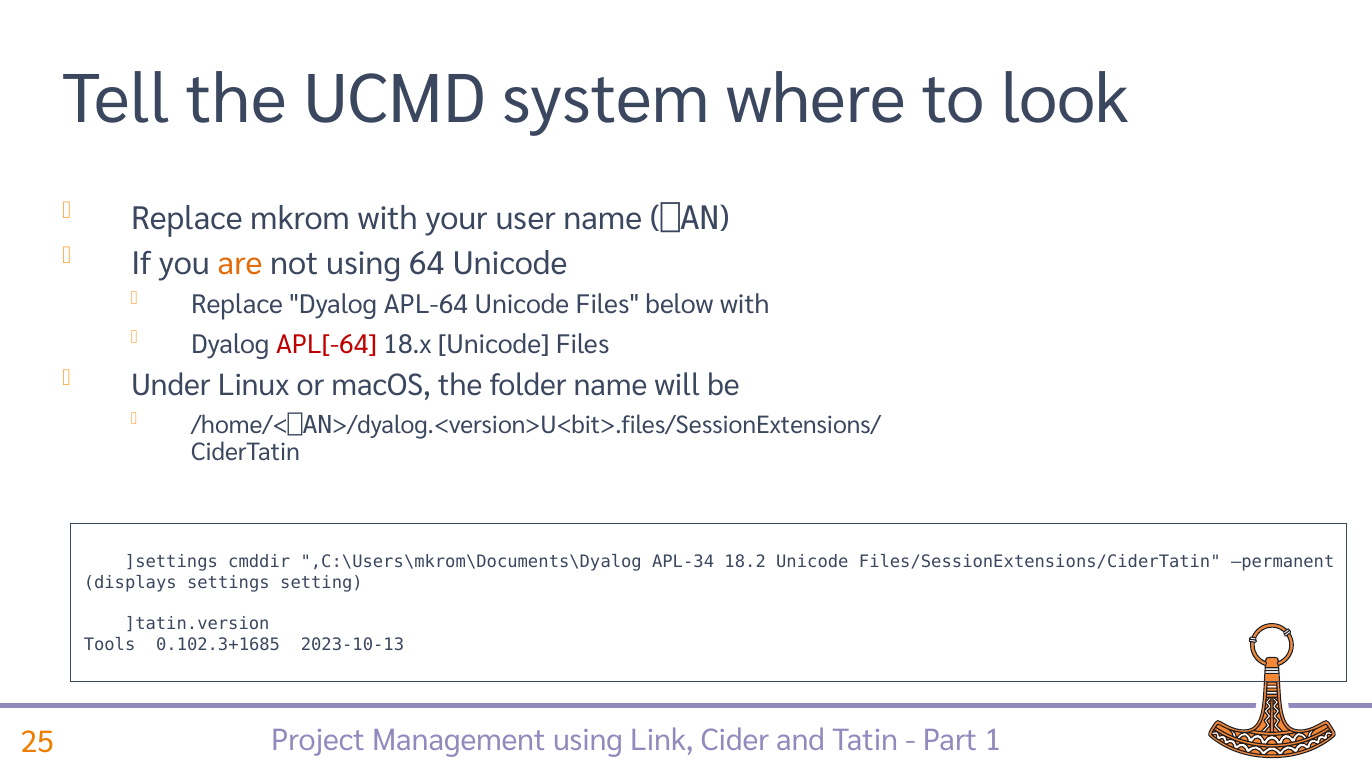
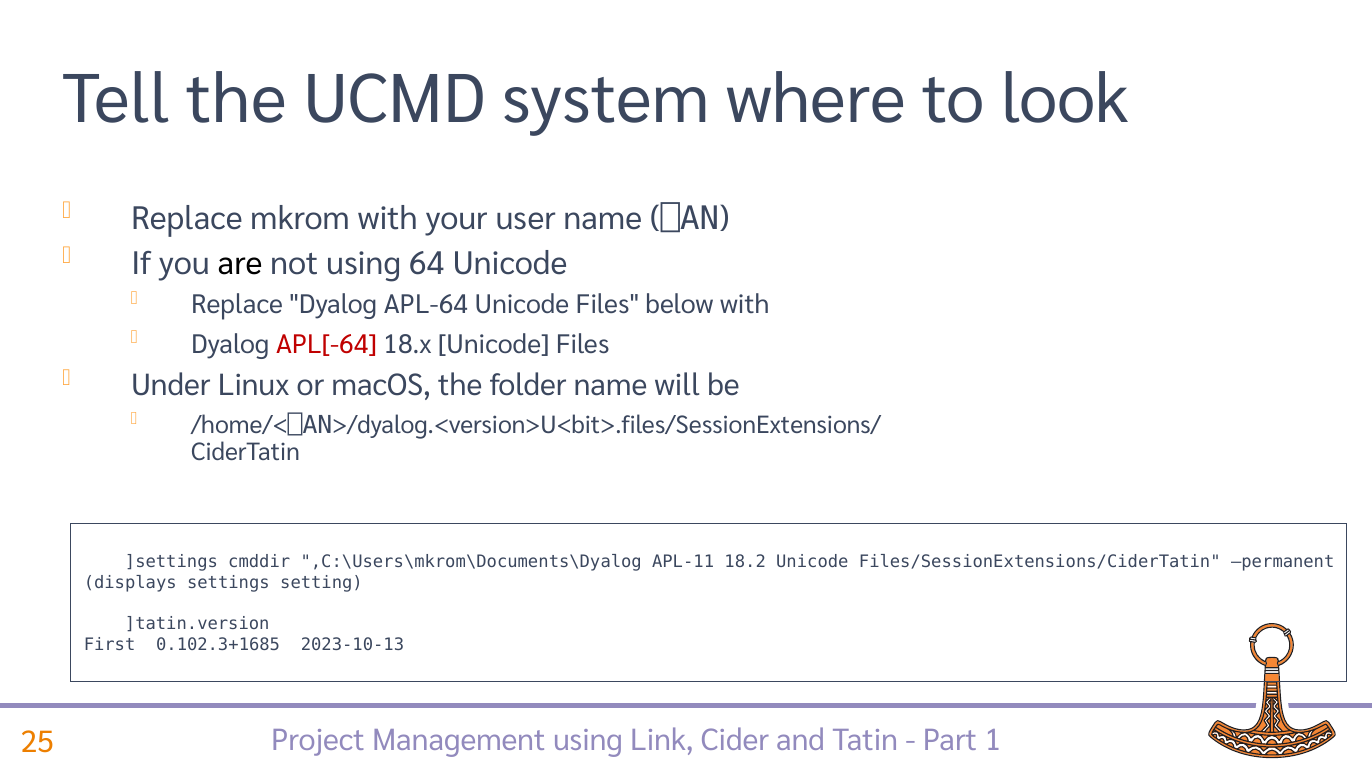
are colour: orange -> black (240, 264)
APL-34: APL-34 -> APL-11 (683, 562)
Tools: Tools -> First (110, 644)
